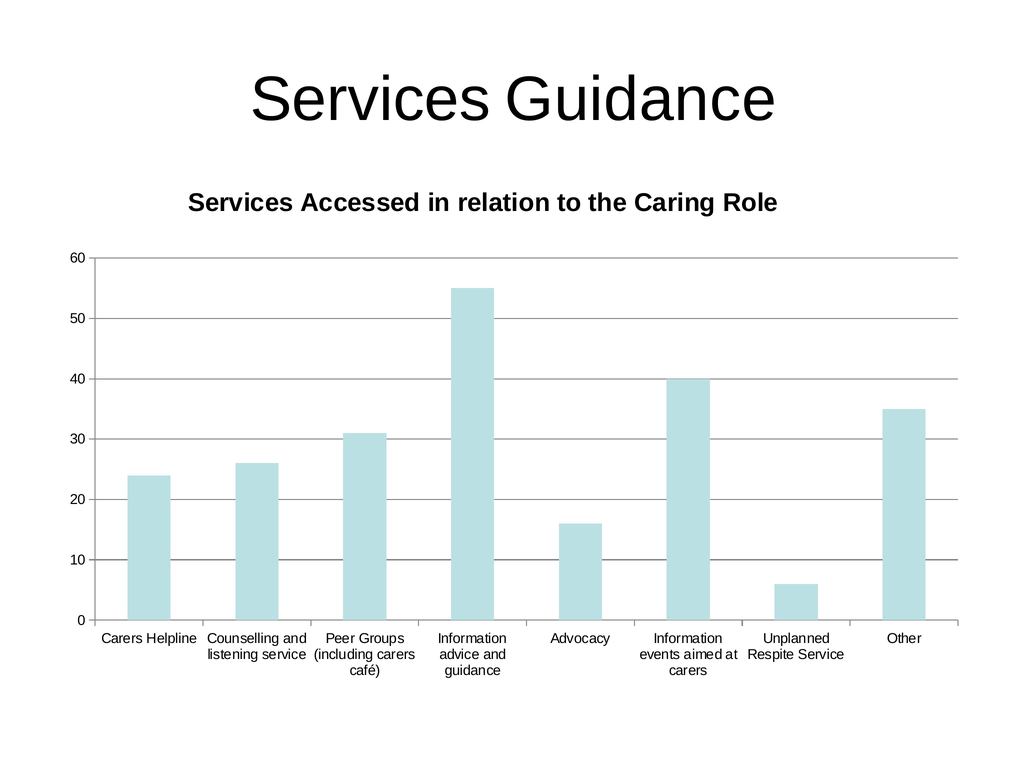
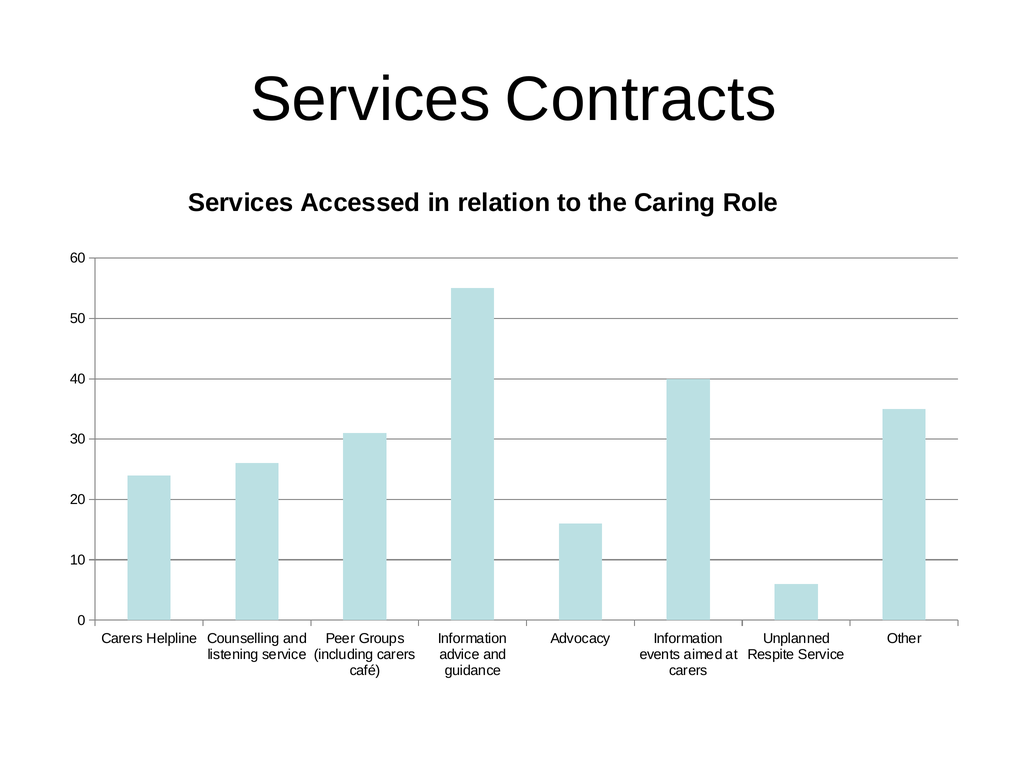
Services Guidance: Guidance -> Contracts (641, 100)
